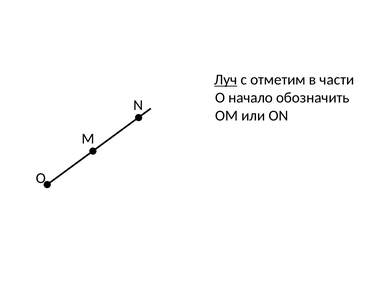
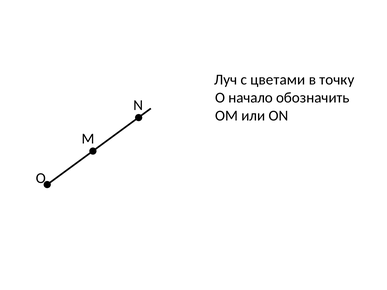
Луч underline: present -> none (226, 80)
отметим: отметим -> цветами (278, 80)
части: части -> точку (337, 80)
